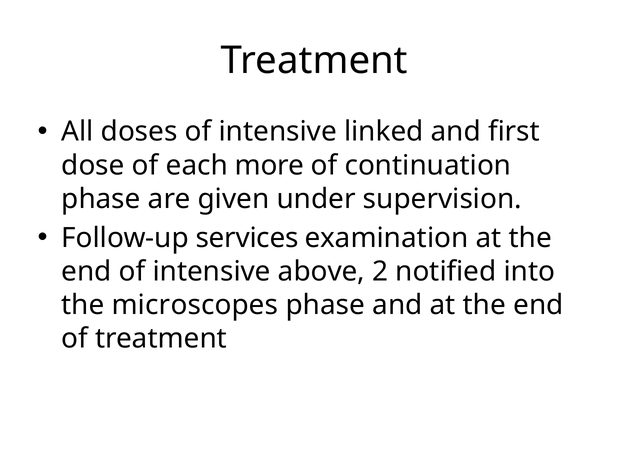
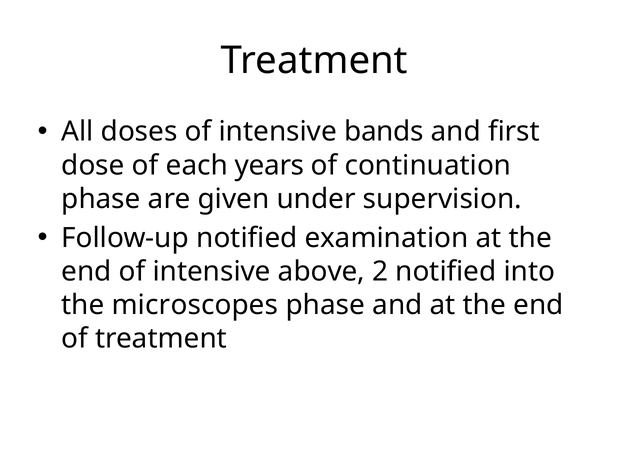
linked: linked -> bands (384, 132)
more: more -> years (269, 166)
Follow-up services: services -> notified (247, 238)
